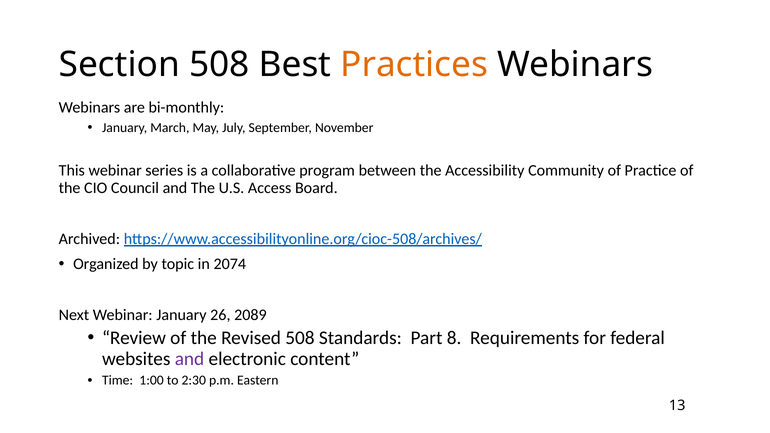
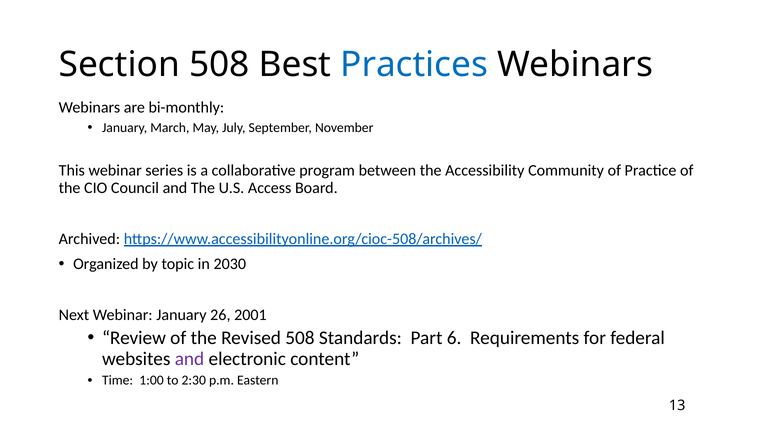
Practices colour: orange -> blue (414, 65)
2074: 2074 -> 2030 (230, 264)
2089: 2089 -> 2001 (250, 315)
8: 8 -> 6 (454, 338)
